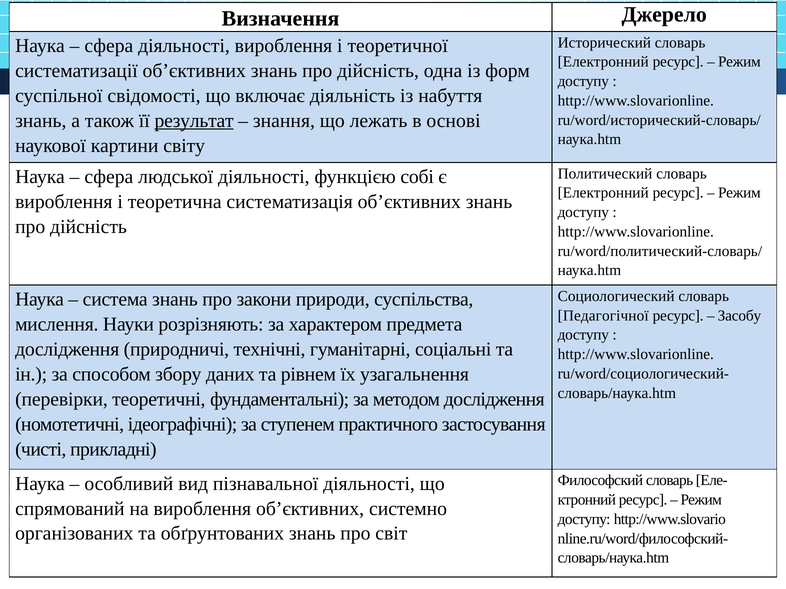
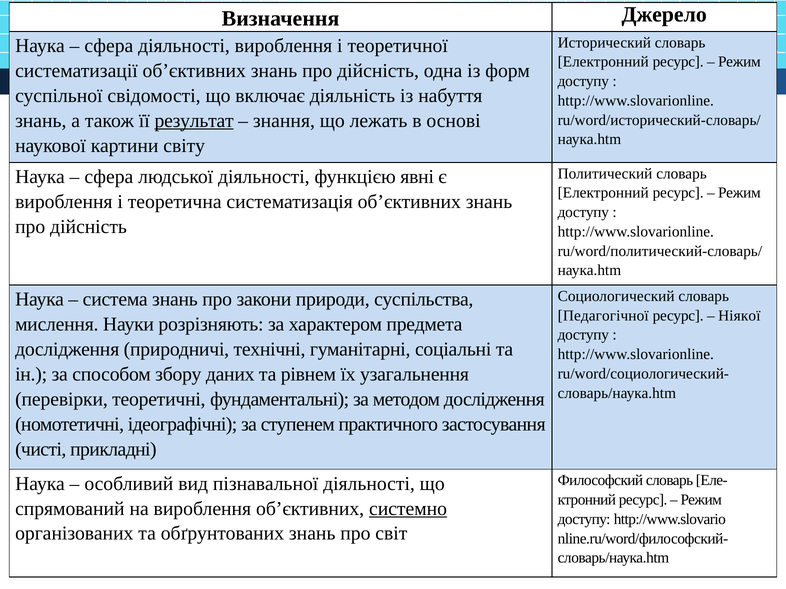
собі: собі -> явні (417, 177)
Засобу: Засобу -> Ніякої (739, 316)
системно underline: none -> present (408, 509)
